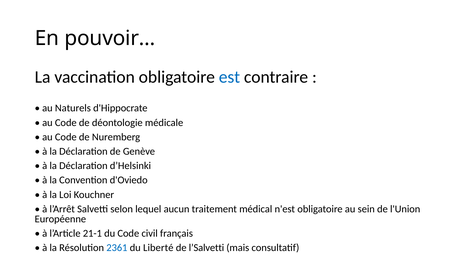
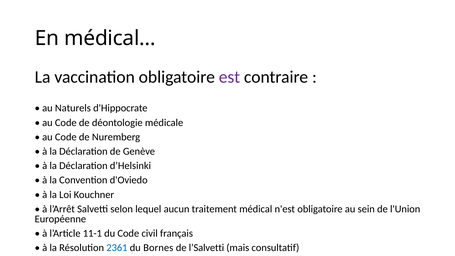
pouvoir…: pouvoir… -> médical… (110, 38)
est colour: blue -> purple (229, 77)
21-1: 21-1 -> 11-1 (92, 233)
Liberté: Liberté -> Bornes (158, 248)
